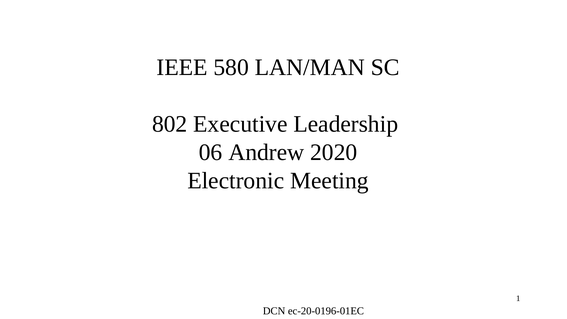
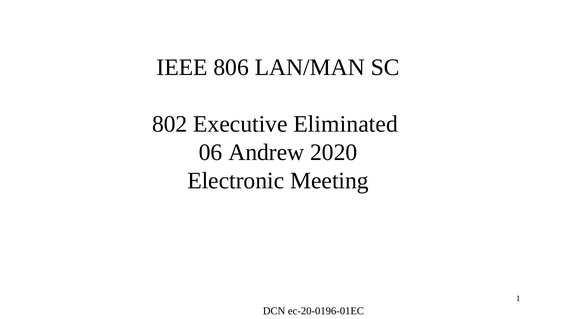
580: 580 -> 806 (231, 67)
Leadership: Leadership -> Eliminated (346, 124)
